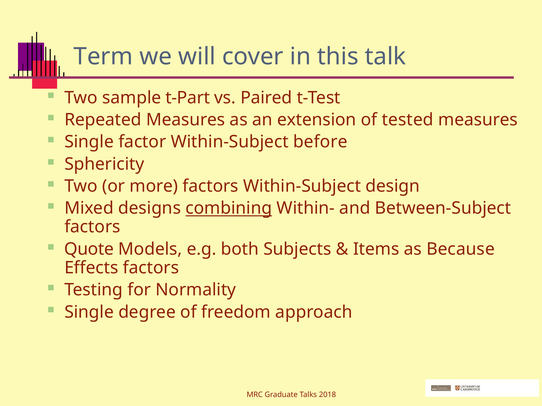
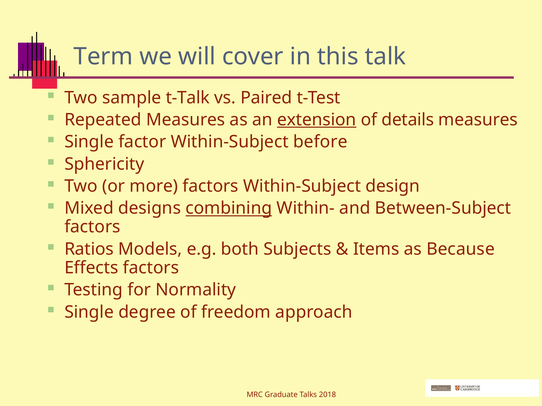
t-Part: t-Part -> t-Talk (188, 98)
extension underline: none -> present (317, 120)
tested: tested -> details (408, 120)
Quote: Quote -> Ratios (89, 249)
